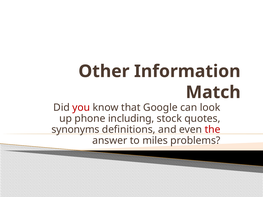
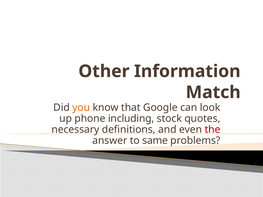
you colour: red -> orange (81, 108)
synonyms: synonyms -> necessary (75, 130)
miles: miles -> same (155, 141)
